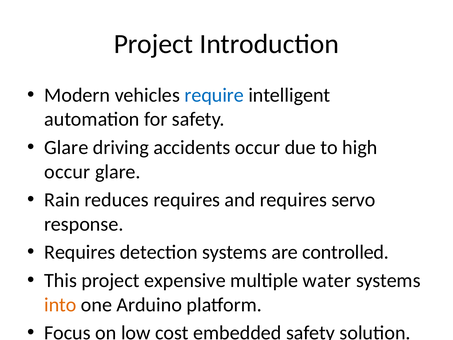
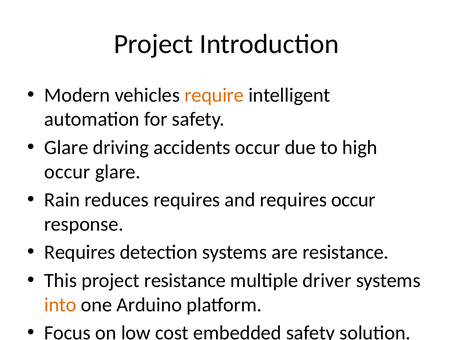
require colour: blue -> orange (214, 95)
requires servo: servo -> occur (353, 200)
are controlled: controlled -> resistance (346, 252)
project expensive: expensive -> resistance (185, 280)
water: water -> driver (327, 280)
